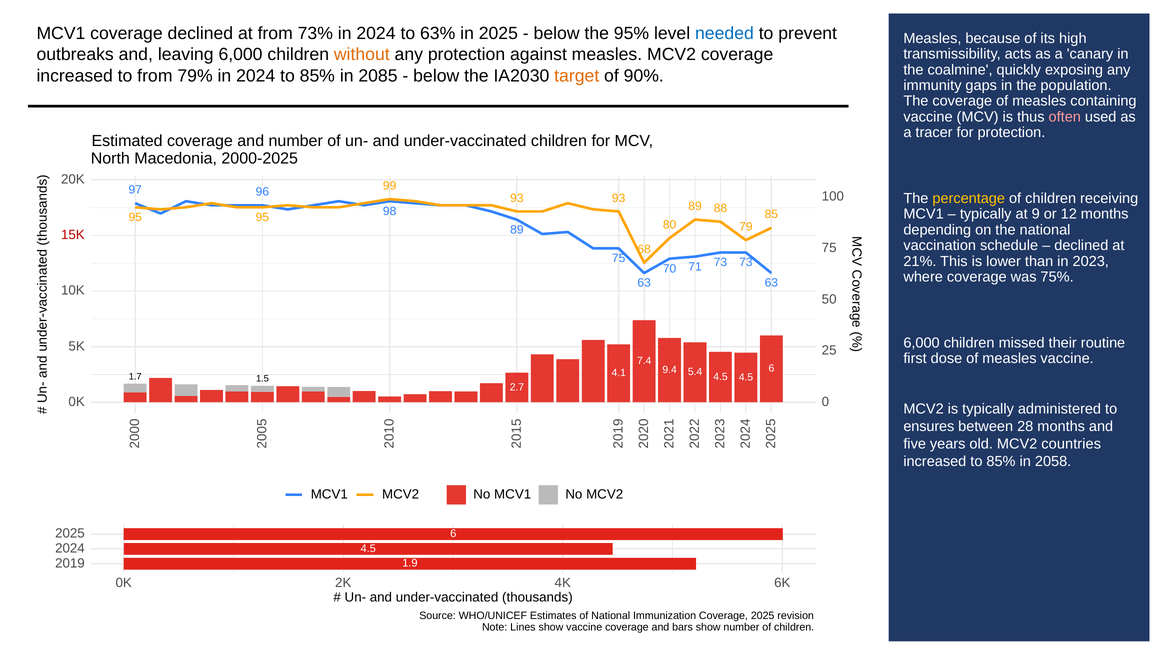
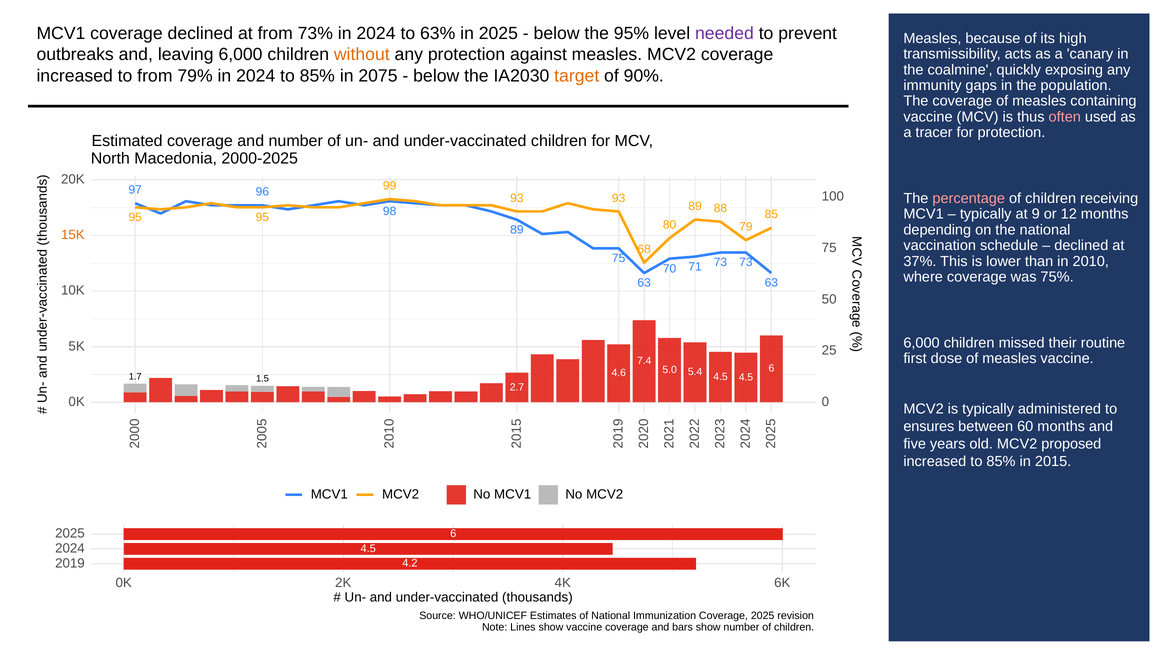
needed colour: blue -> purple (724, 34)
2085: 2085 -> 2075 (378, 76)
percentage colour: yellow -> pink (969, 198)
15K colour: red -> orange (73, 235)
21%: 21% -> 37% (920, 261)
2023: 2023 -> 2010 (1091, 261)
9.4: 9.4 -> 5.0 (670, 369)
4.1: 4.1 -> 4.6 (619, 373)
28: 28 -> 60 (1025, 426)
countries: countries -> proposed (1071, 444)
2058: 2058 -> 2015 (1053, 461)
1.9: 1.9 -> 4.2 (410, 563)
